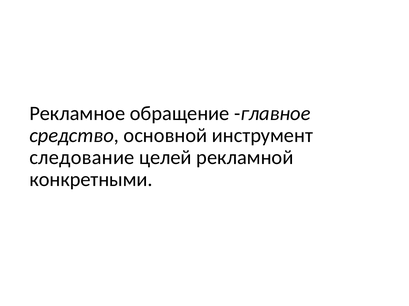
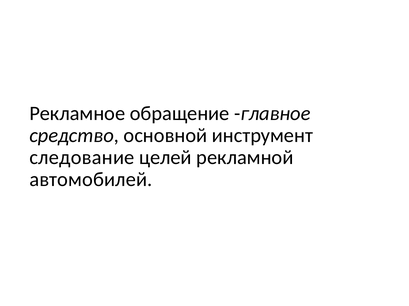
конкретными: конкретными -> автомобилей (91, 180)
